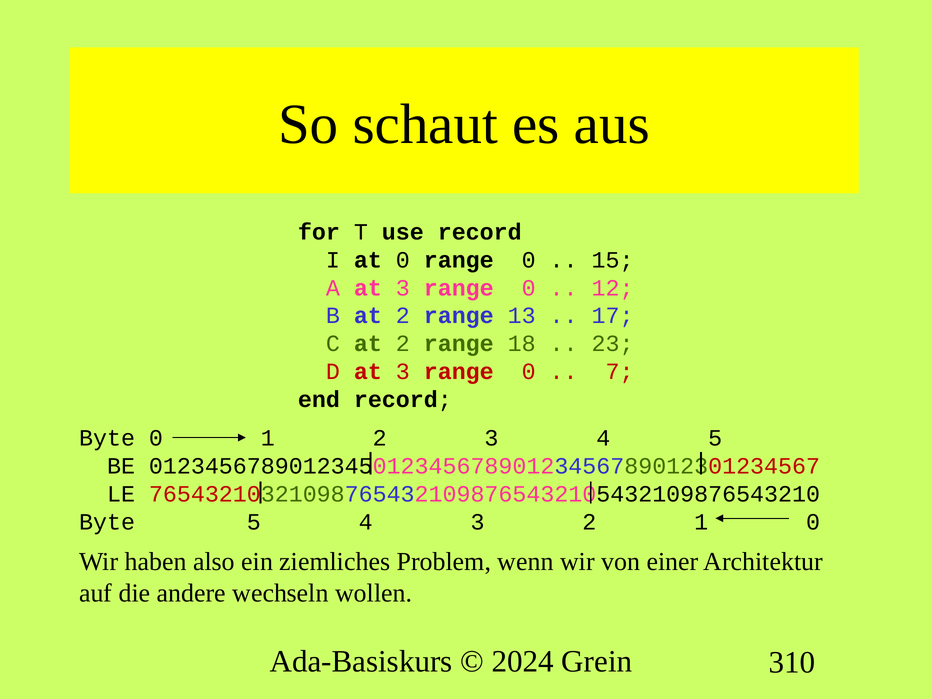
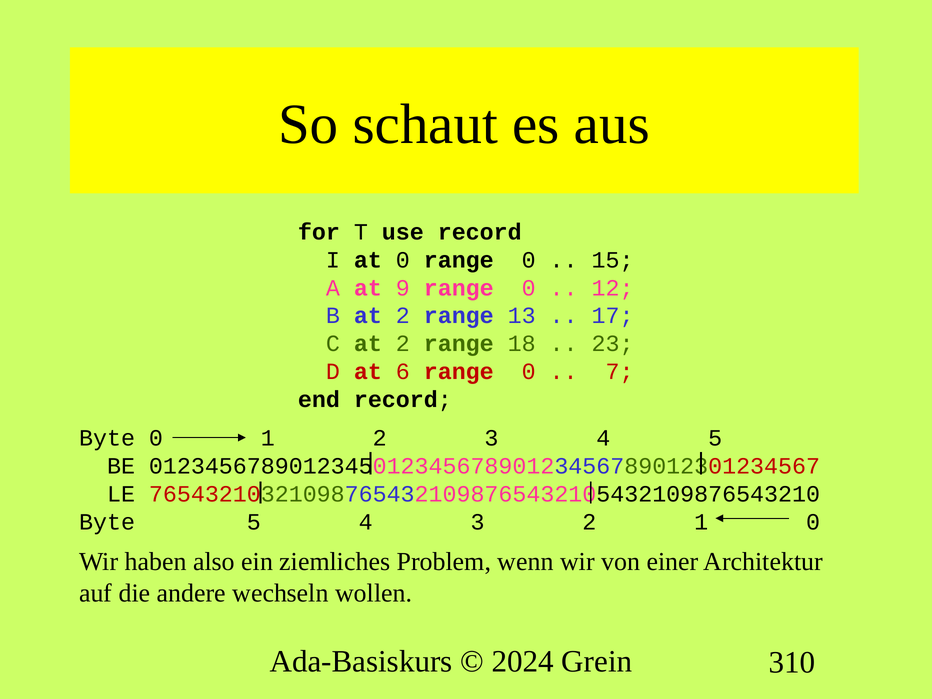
A at 3: 3 -> 9 (403, 288)
D at 3: 3 -> 6 (403, 372)
